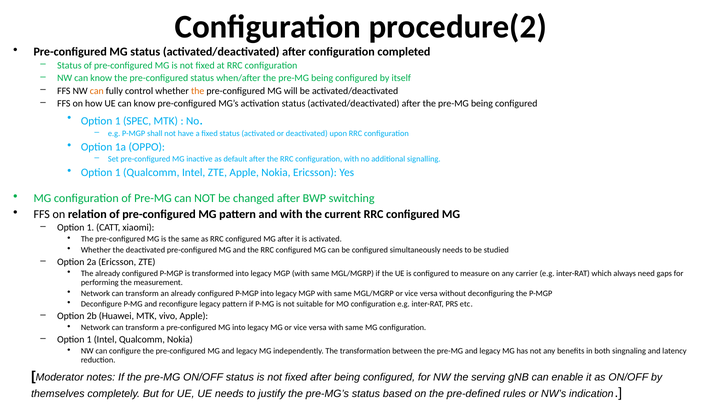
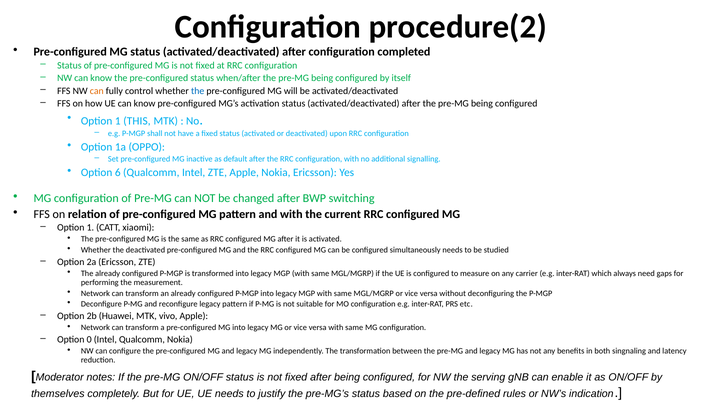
the colour: orange -> blue (198, 91)
SPEC: SPEC -> THIS (137, 121)
1: 1 -> 6 (118, 172)
1: 1 -> 0 (89, 340)
